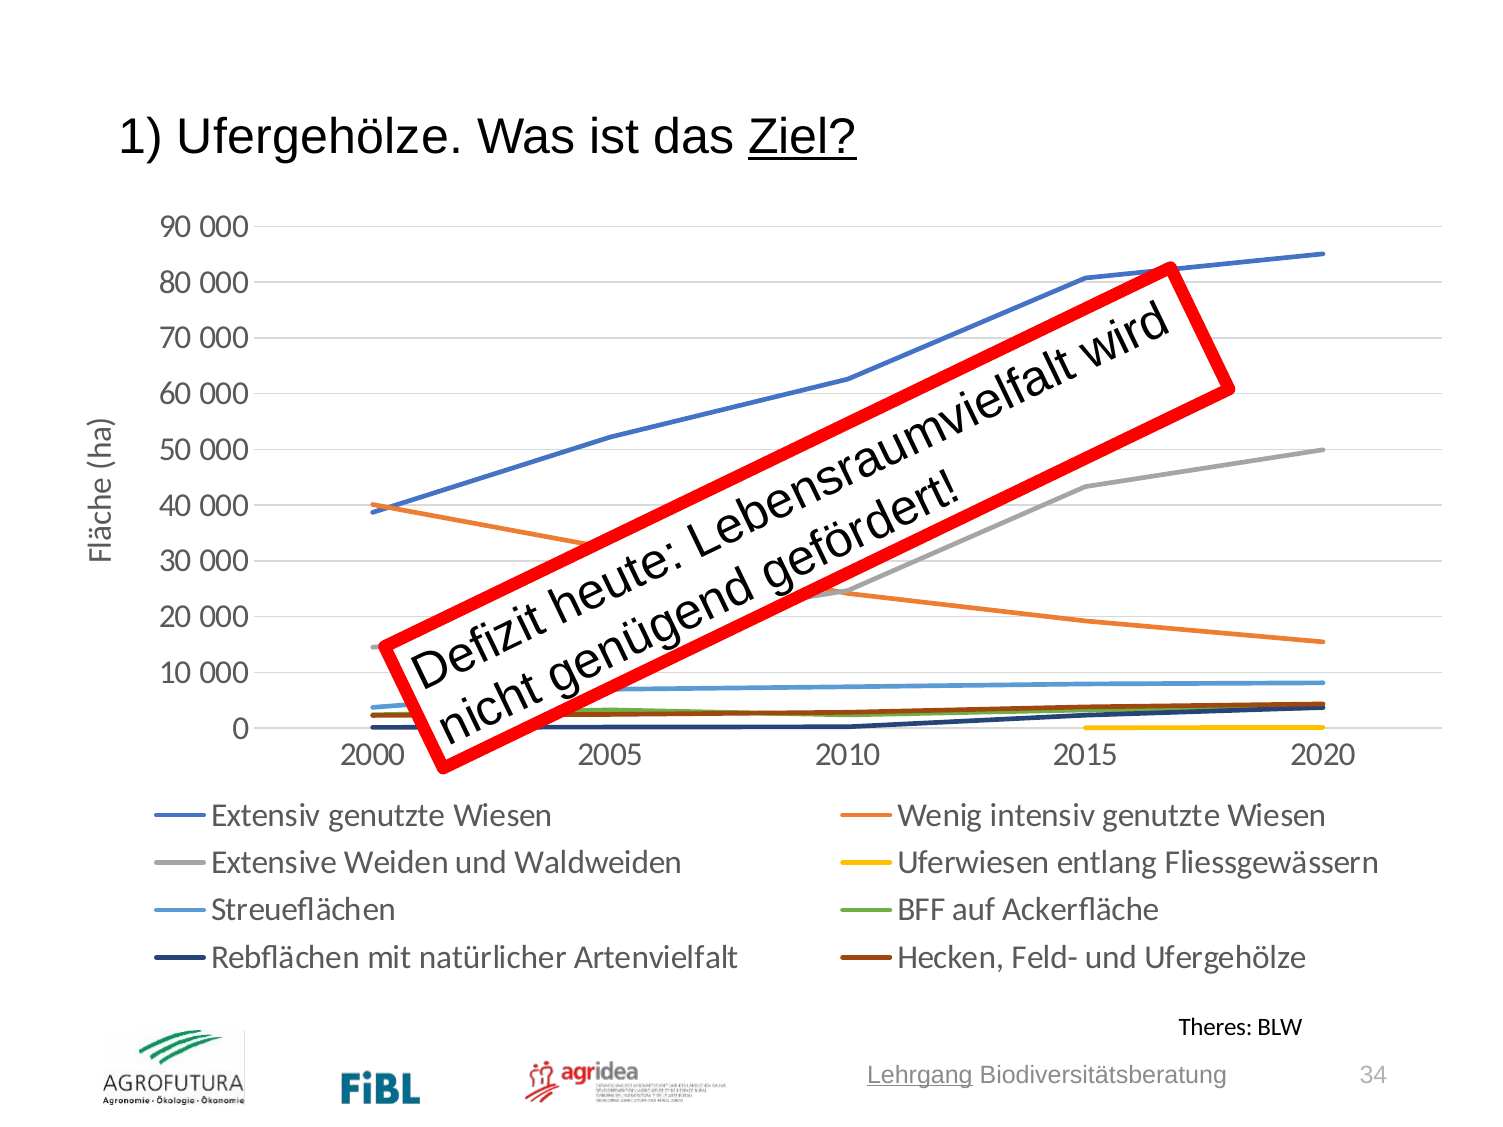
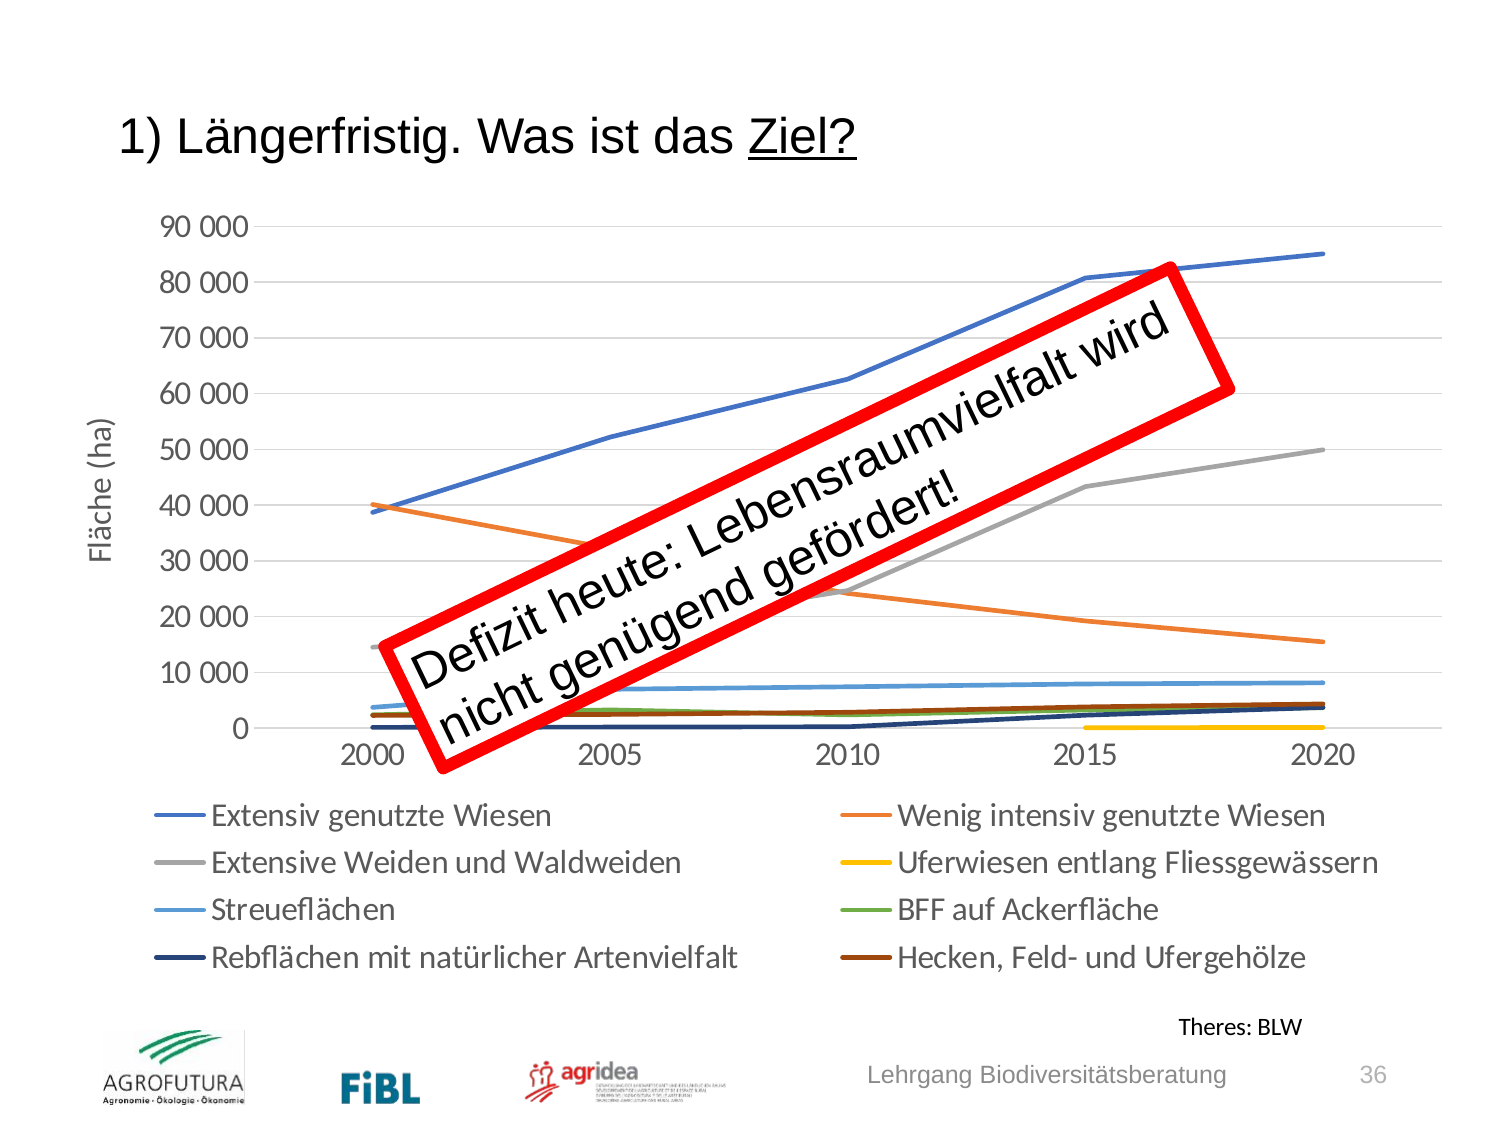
1 Ufergehölze: Ufergehölze -> Längerfristig (320, 137)
Lehrgang underline: present -> none (920, 1075)
34: 34 -> 36 (1374, 1075)
